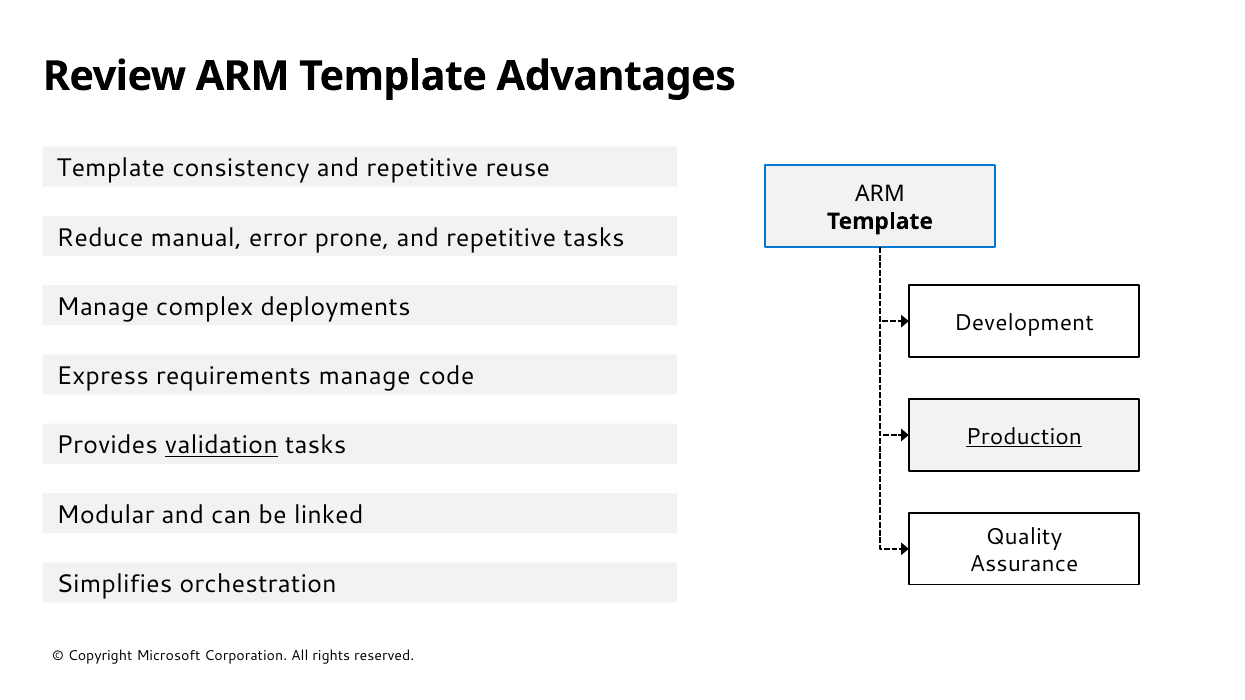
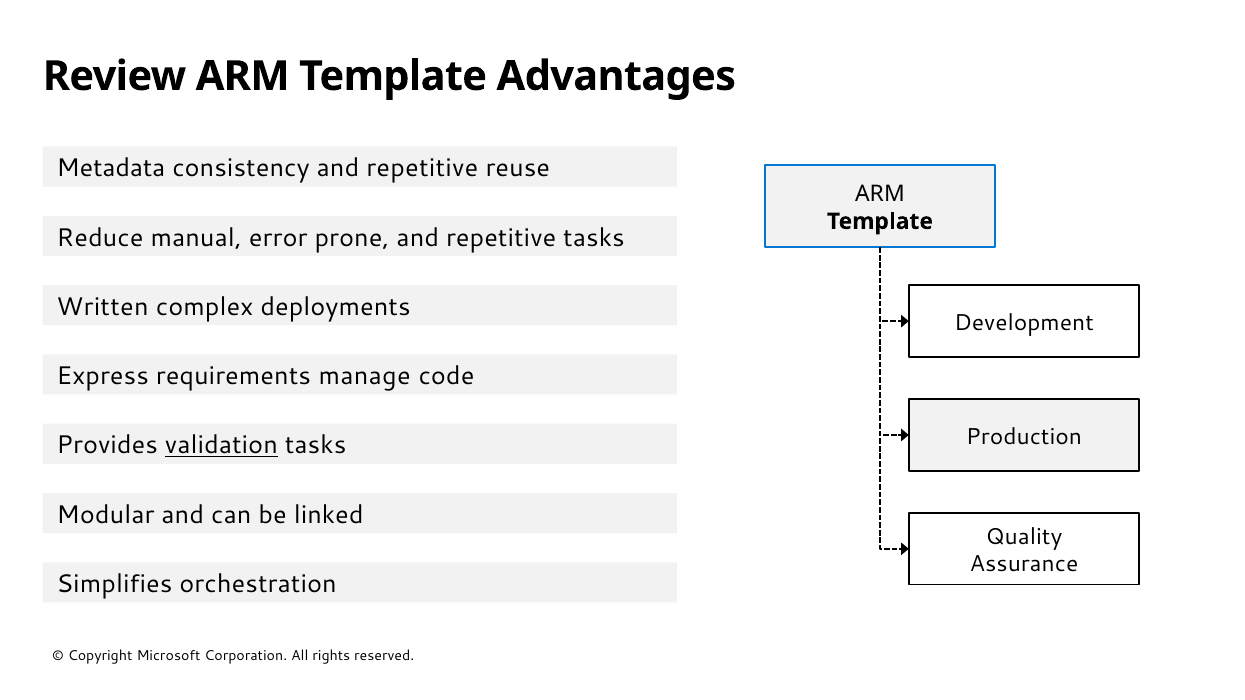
Template: Template -> Metadata (111, 168)
Manage: Manage -> Written (103, 307)
Production underline: present -> none (1024, 437)
